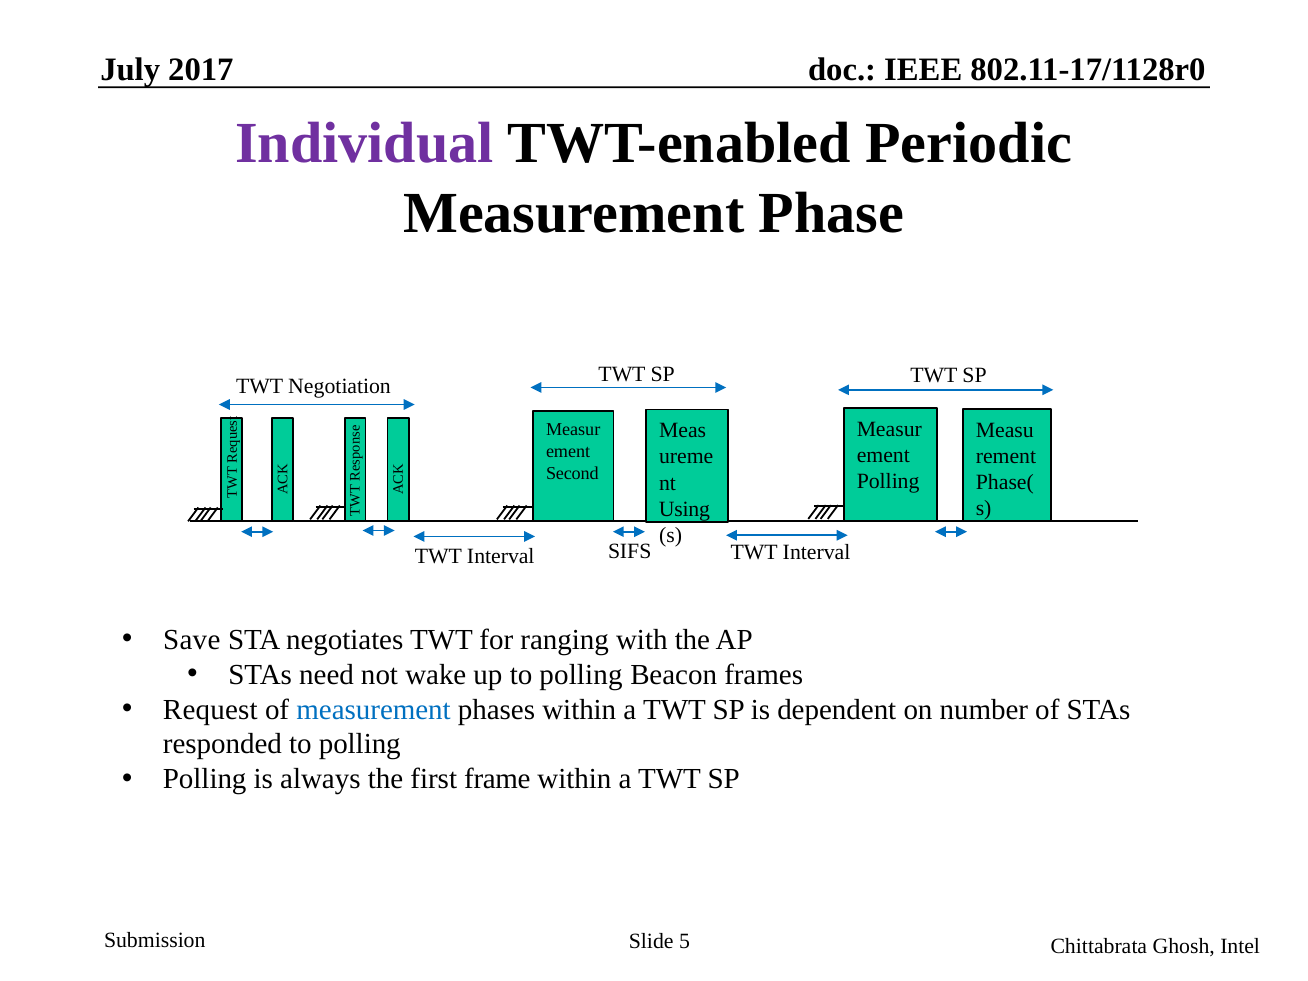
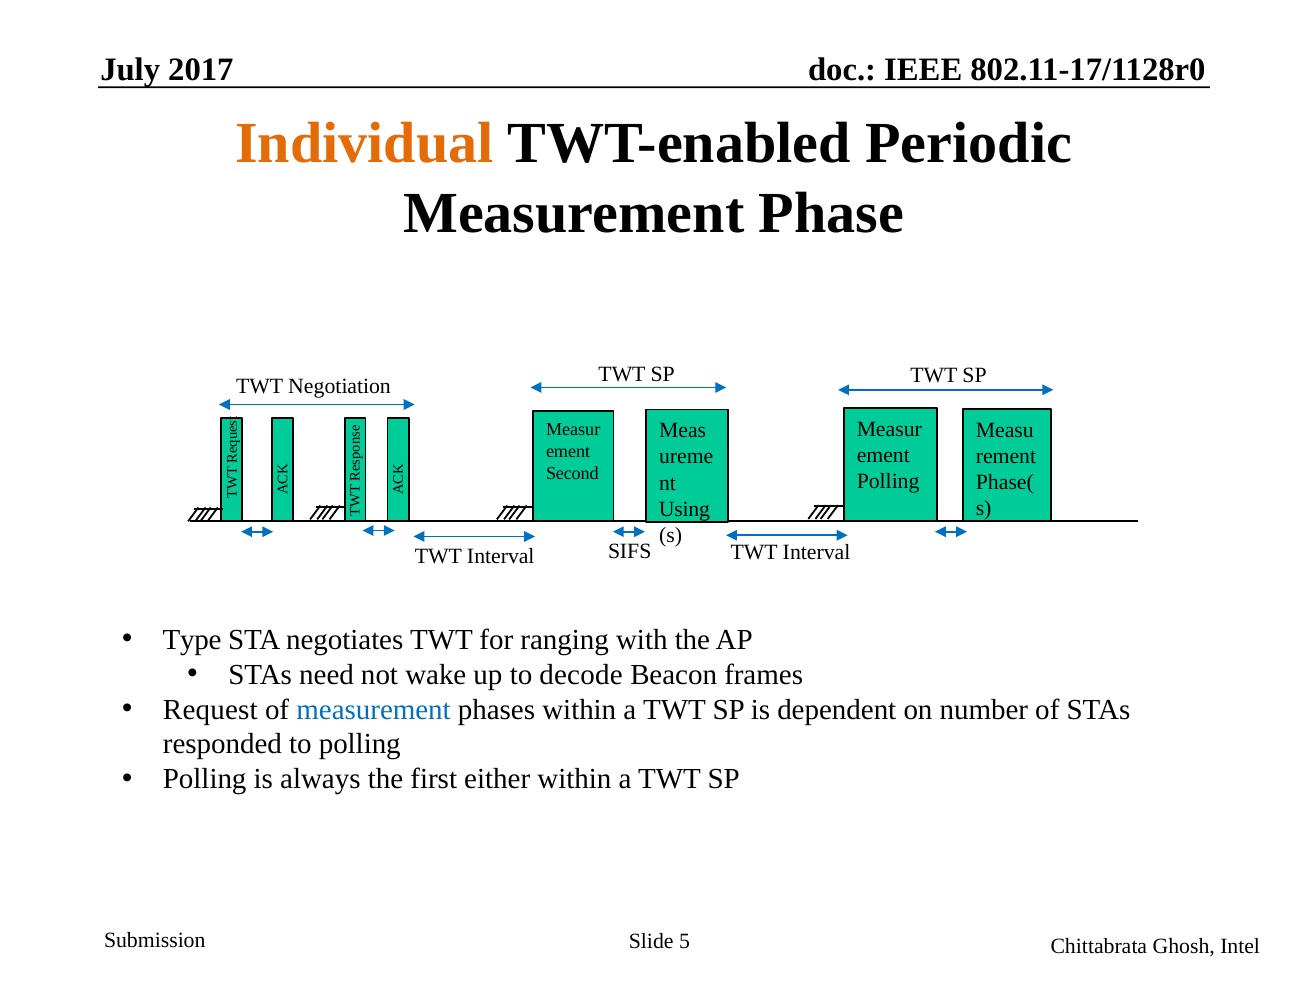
Individual colour: purple -> orange (365, 144)
Save: Save -> Type (192, 640)
up to polling: polling -> decode (581, 675)
frame: frame -> either (497, 779)
